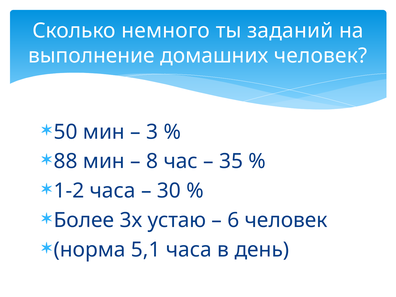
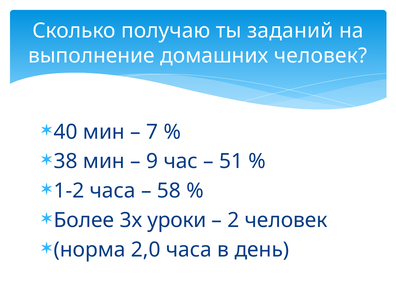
немного: немного -> получаю (166, 31)
50: 50 -> 40 (66, 132)
3: 3 -> 7 (152, 132)
88: 88 -> 38 (66, 161)
8: 8 -> 9 (152, 161)
35: 35 -> 51 (231, 161)
30: 30 -> 58 (169, 191)
устаю: устаю -> уроки (177, 220)
6: 6 -> 2 (233, 220)
5,1: 5,1 -> 2,0 (146, 250)
